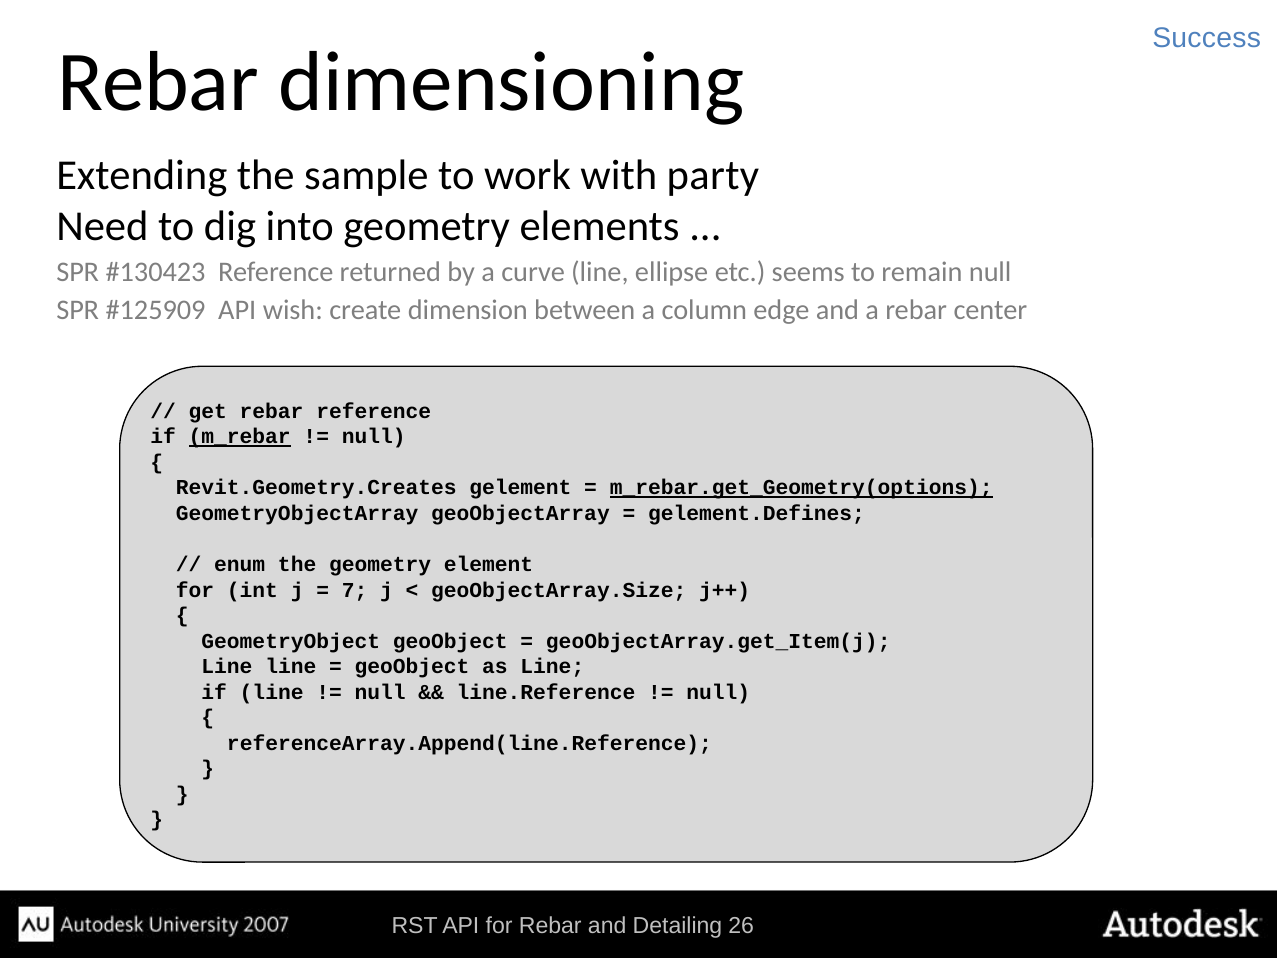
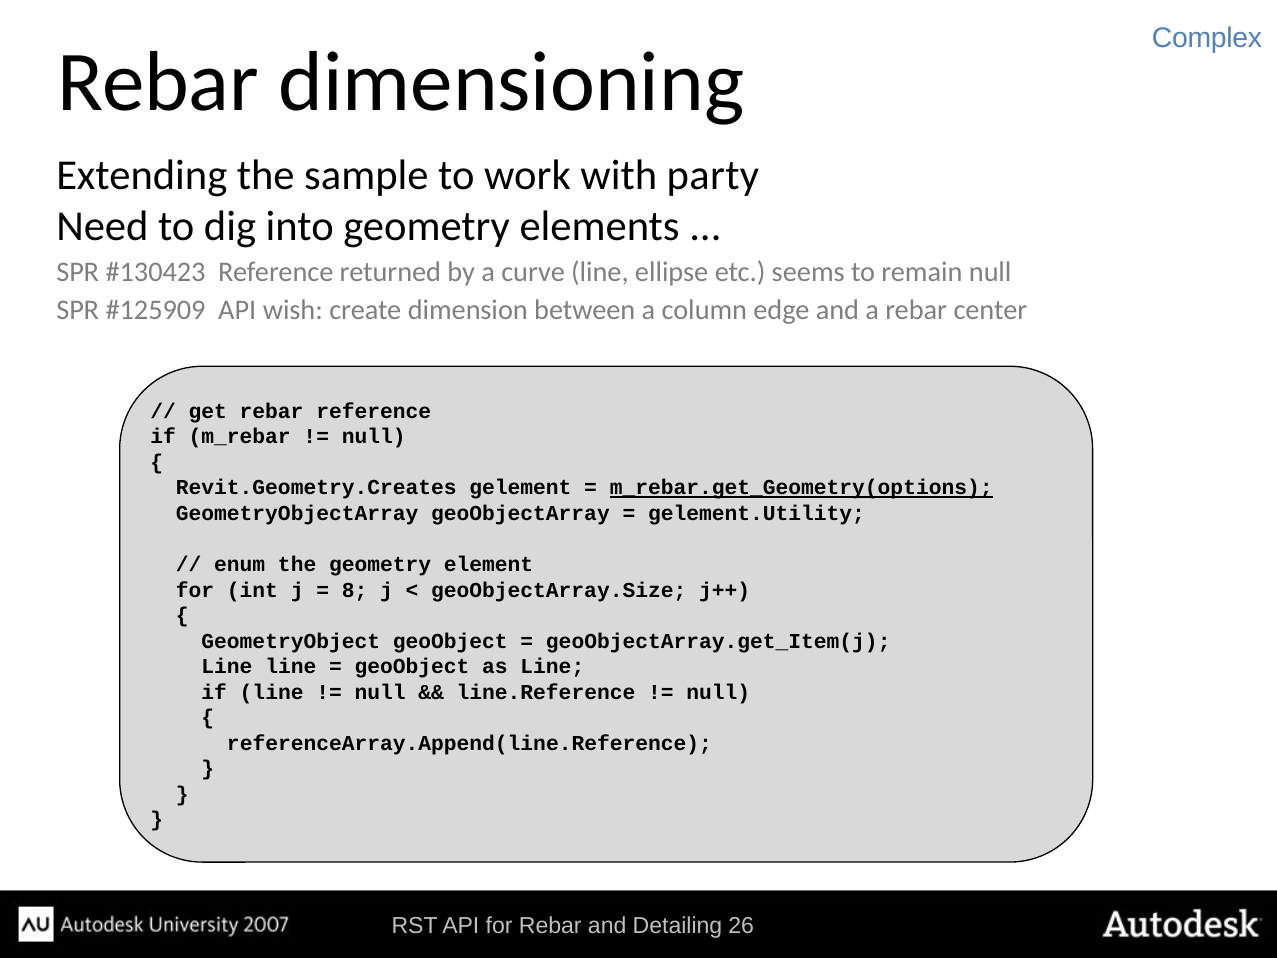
Success: Success -> Complex (1207, 38)
m_rebar underline: present -> none (240, 437)
gelement.Defines: gelement.Defines -> gelement.Utility (757, 513)
7: 7 -> 8 (355, 590)
